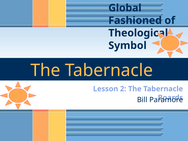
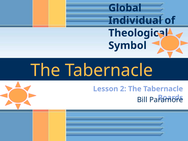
Fashioned: Fashioned -> Individual (135, 20)
